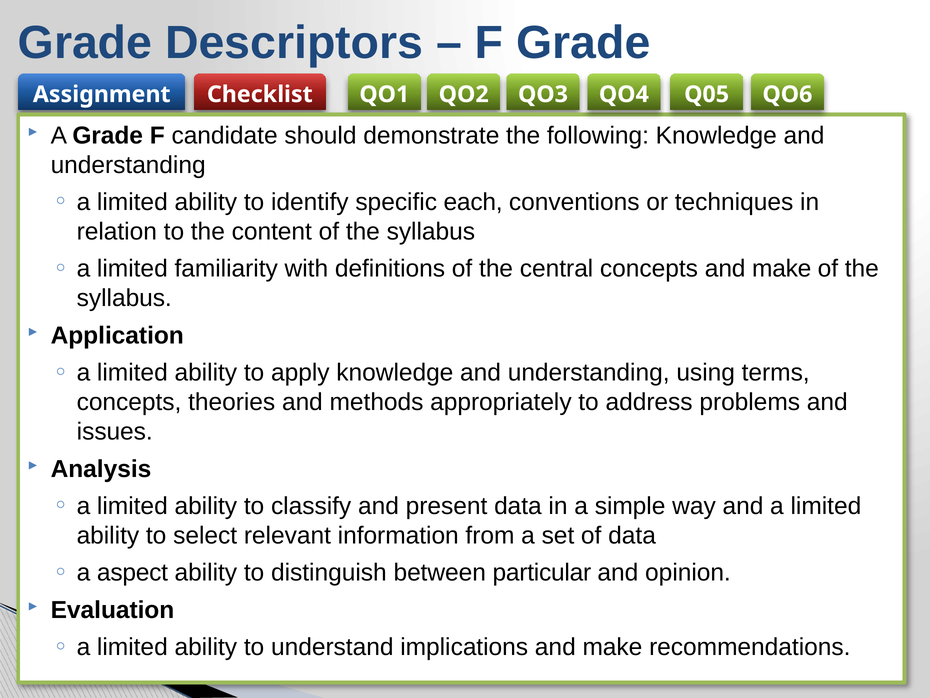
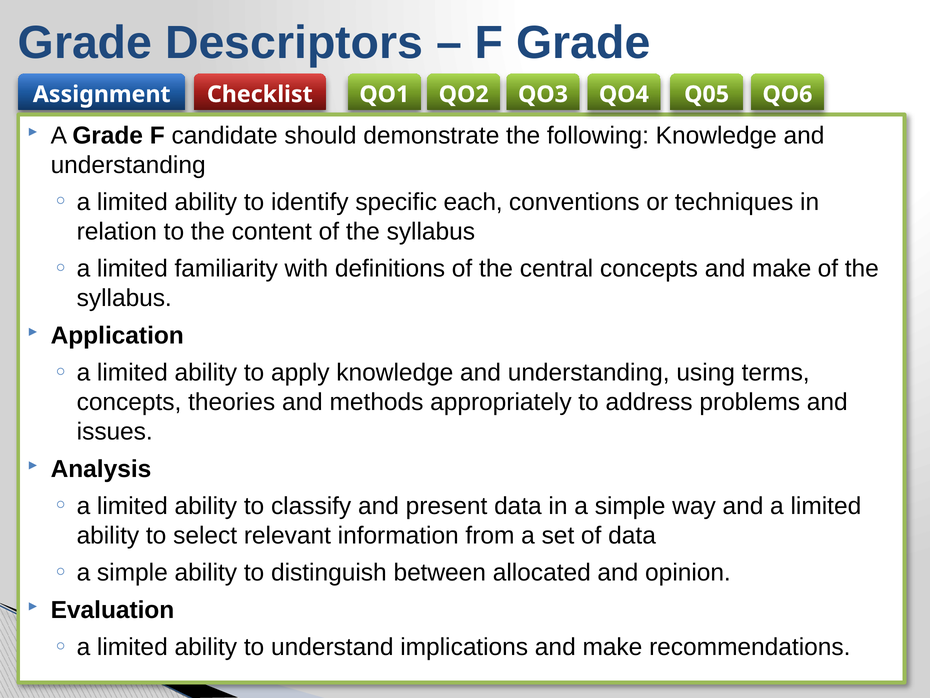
aspect: aspect -> simple (132, 572)
particular: particular -> allocated (542, 572)
